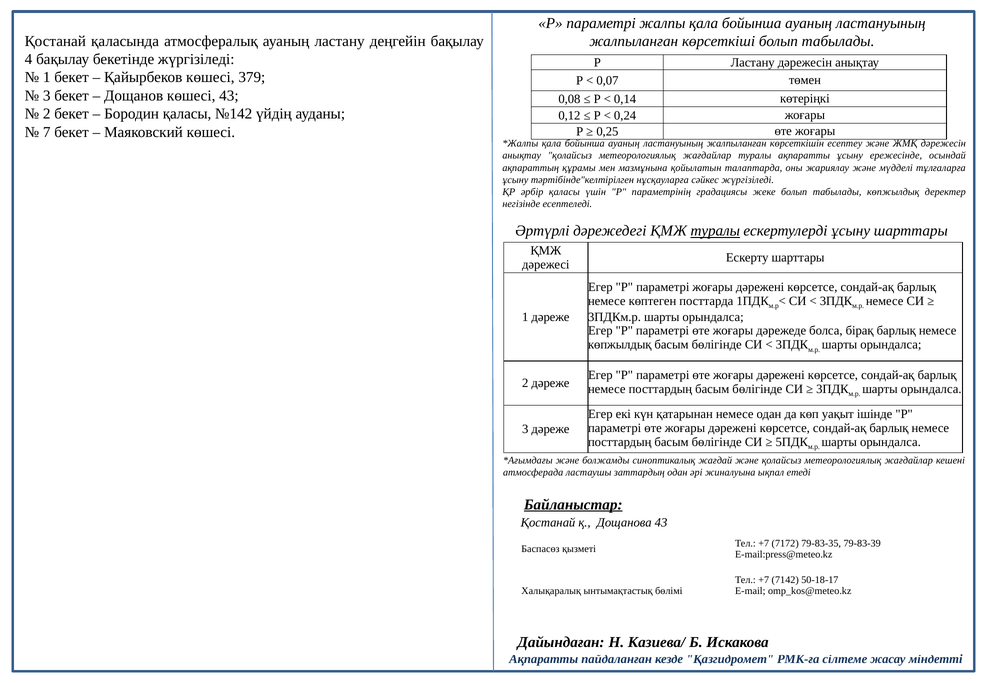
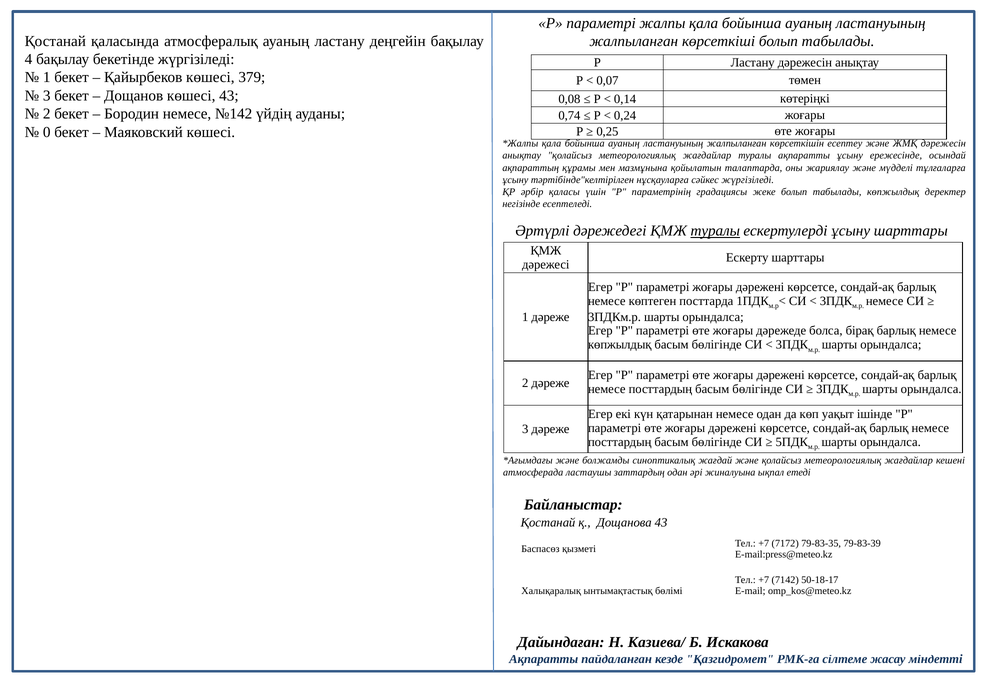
Бородин қаласы: қаласы -> немесе (187, 114)
0,12: 0,12 -> 0,74 (569, 116)
7: 7 -> 0 (47, 132)
Байланыстар underline: present -> none (573, 505)
